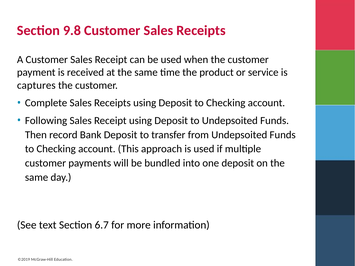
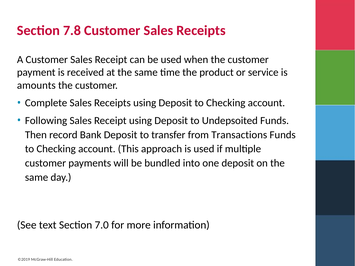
9.8: 9.8 -> 7.8 (72, 31)
captures: captures -> amounts (36, 85)
from Undepsoited: Undepsoited -> Transactions (239, 135)
6.7: 6.7 -> 7.0 (102, 225)
